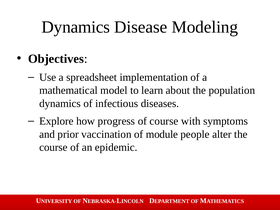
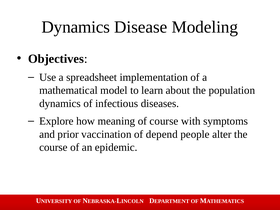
progress: progress -> meaning (116, 121)
module: module -> depend (162, 134)
